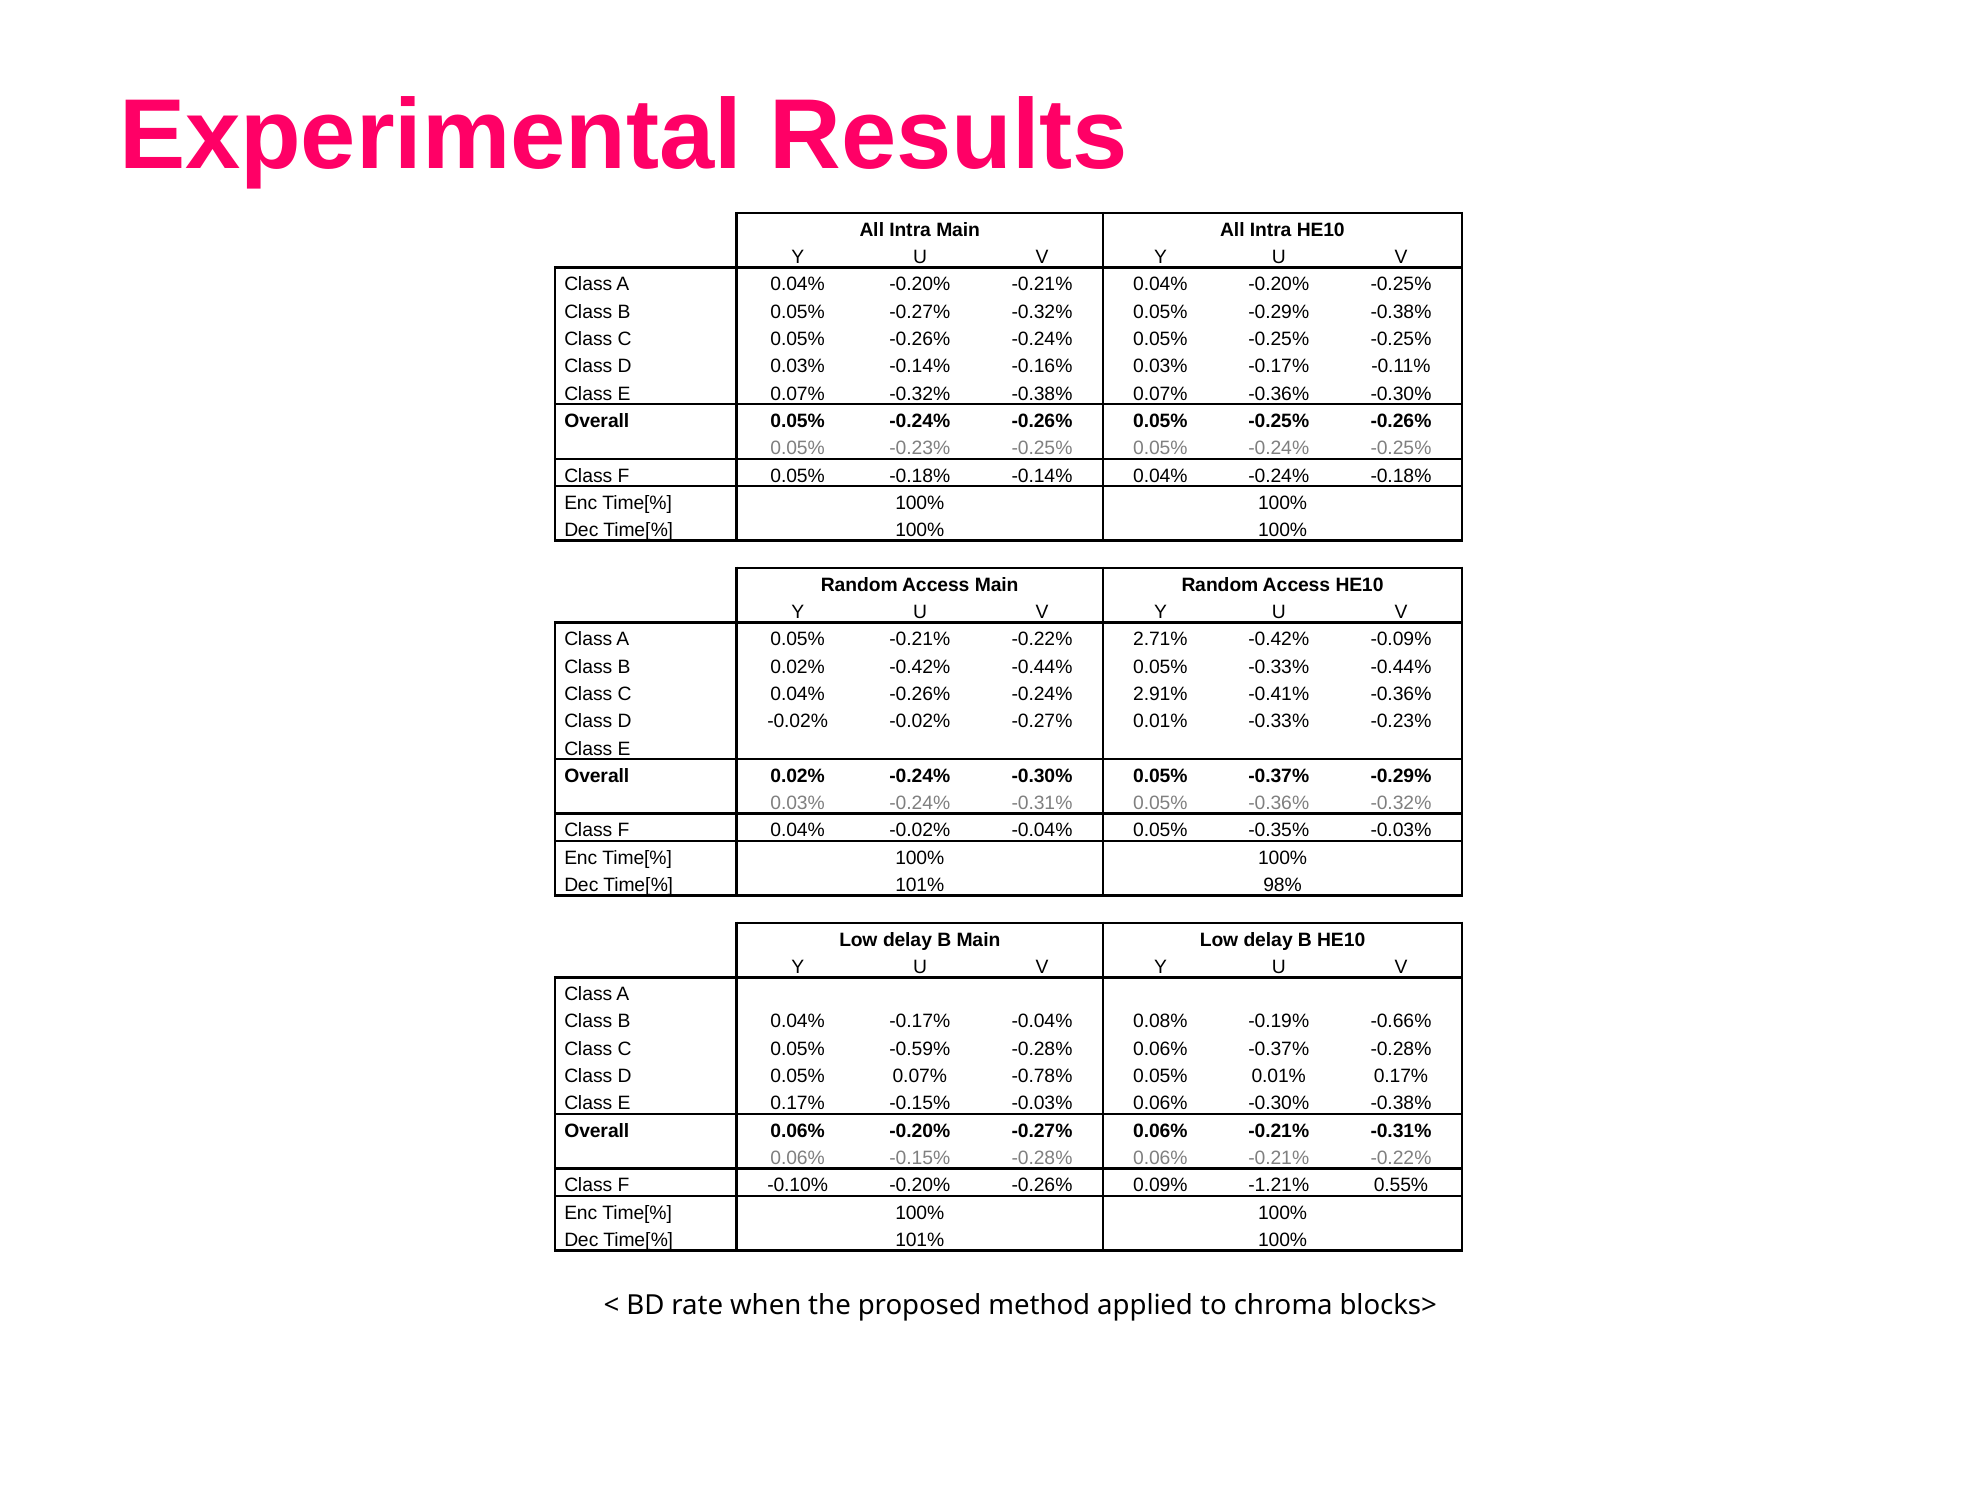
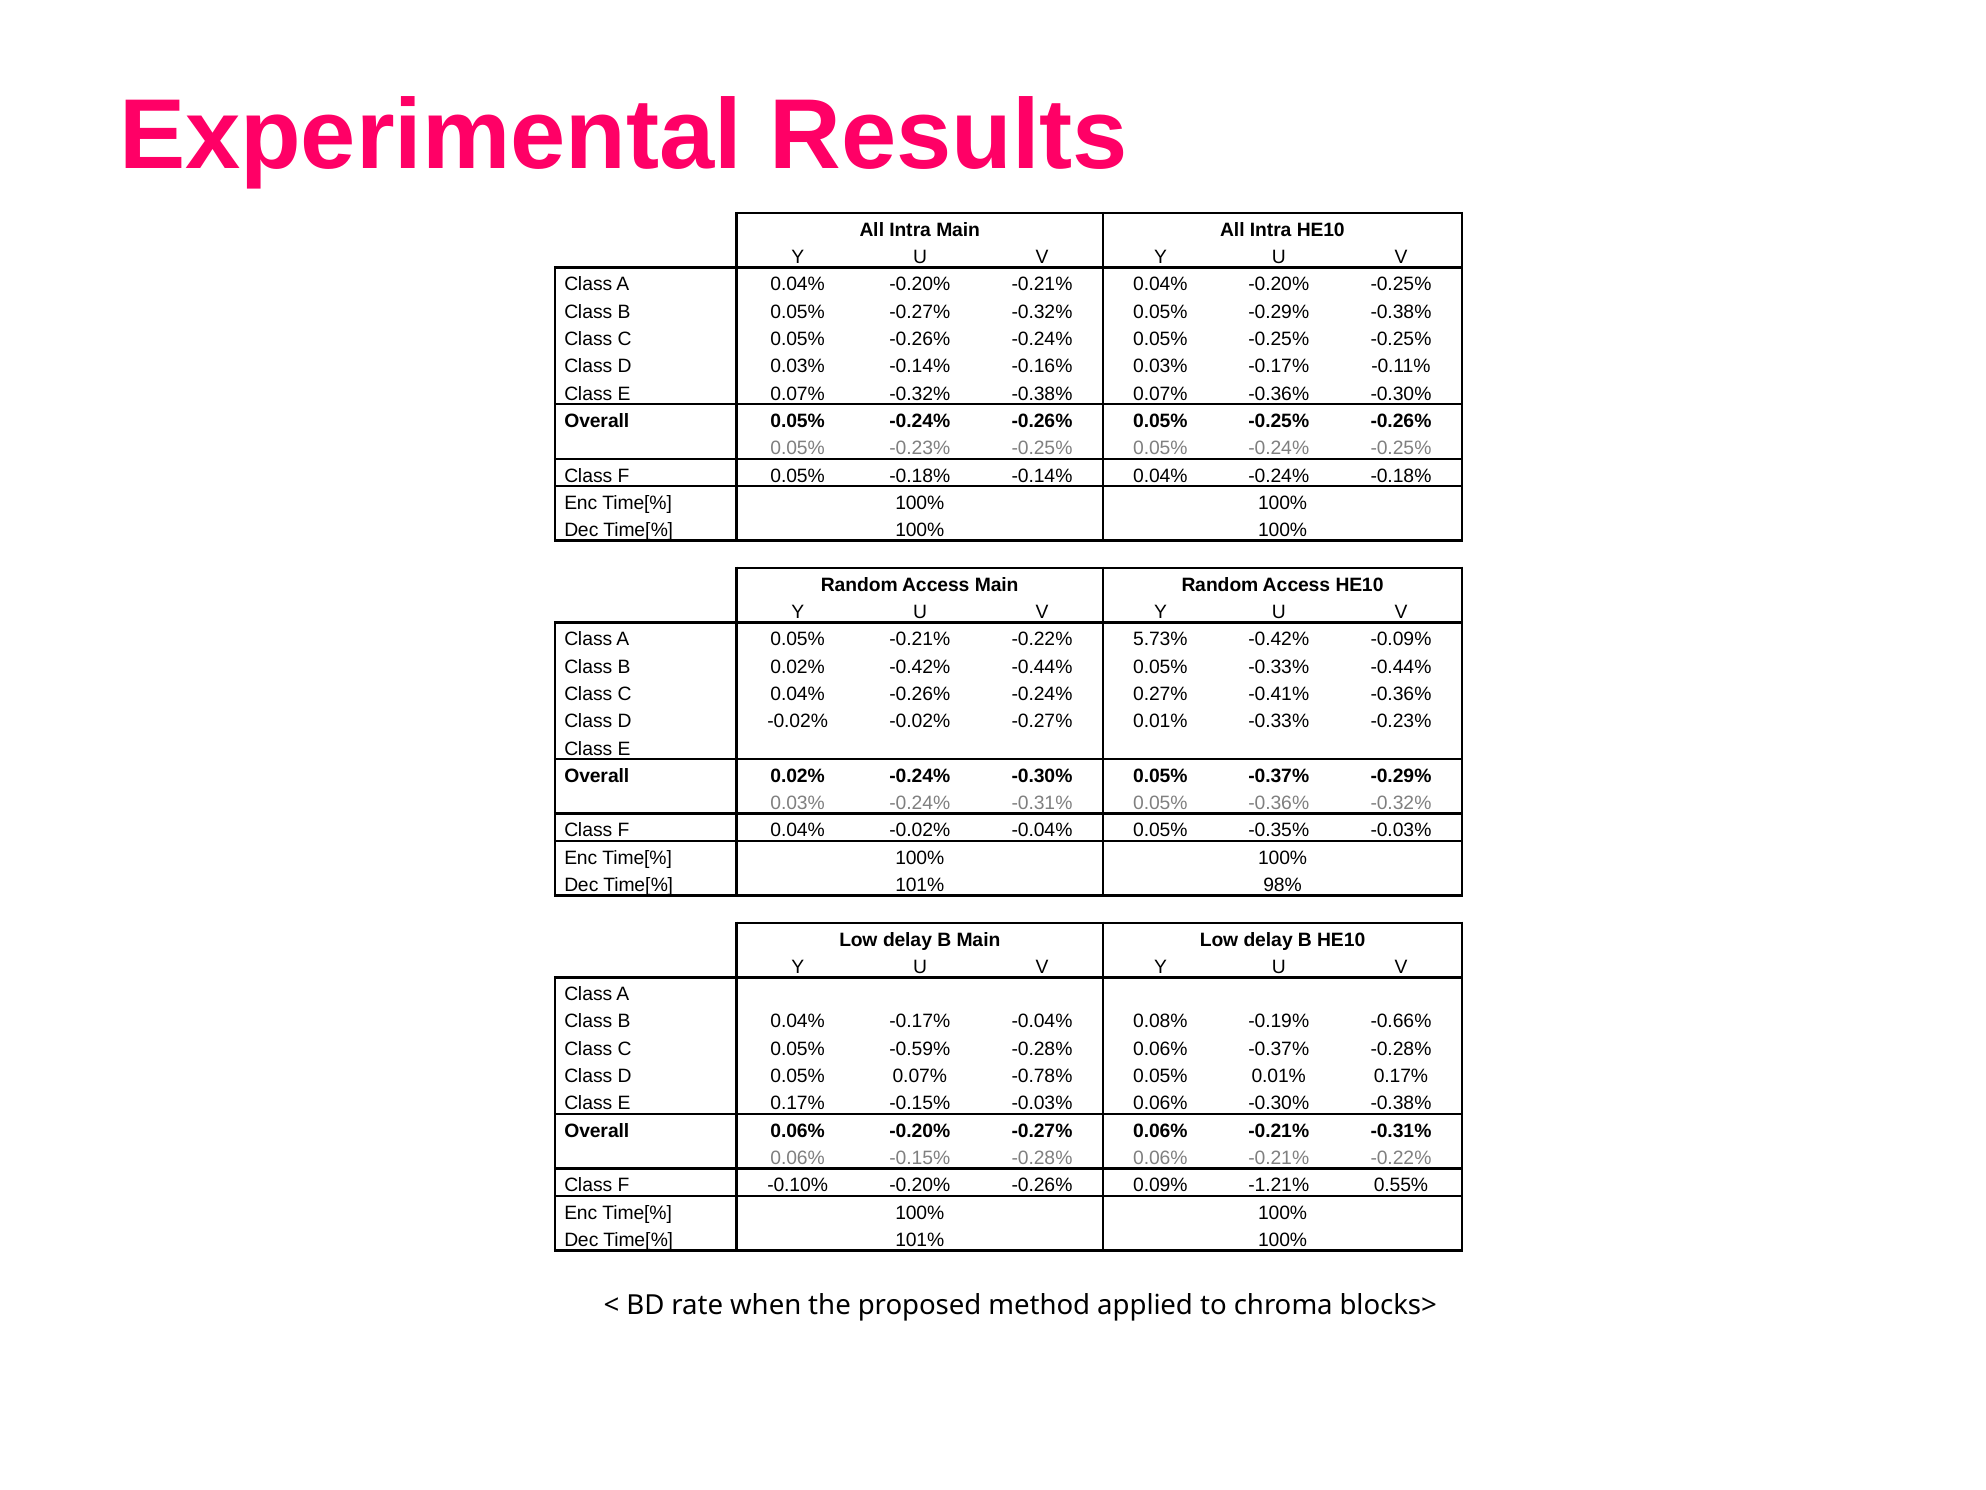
2.71%: 2.71% -> 5.73% (1160, 639)
2.91%: 2.91% -> 0.27% (1160, 694)
